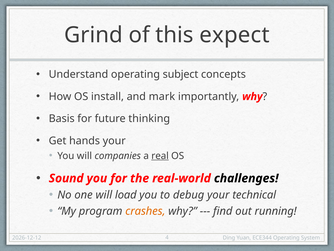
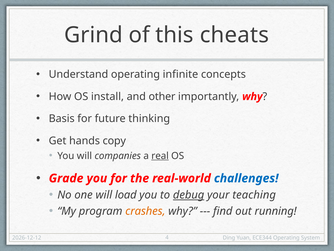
expect: expect -> cheats (234, 35)
subject: subject -> infinite (180, 74)
mark: mark -> other (162, 96)
hands your: your -> copy (114, 141)
Sound: Sound -> Grade (66, 178)
challenges colour: black -> blue (246, 178)
debug underline: none -> present (189, 195)
technical: technical -> teaching (254, 195)
